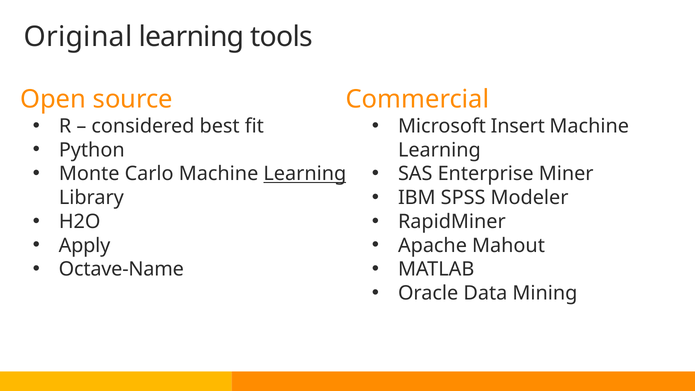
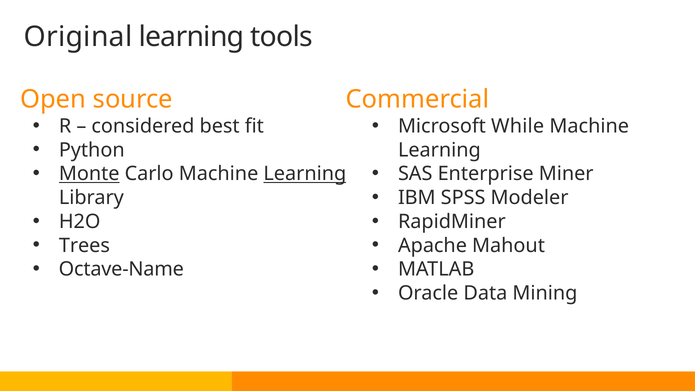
Insert: Insert -> While (518, 126)
Monte underline: none -> present (89, 174)
Apply: Apply -> Trees (84, 245)
